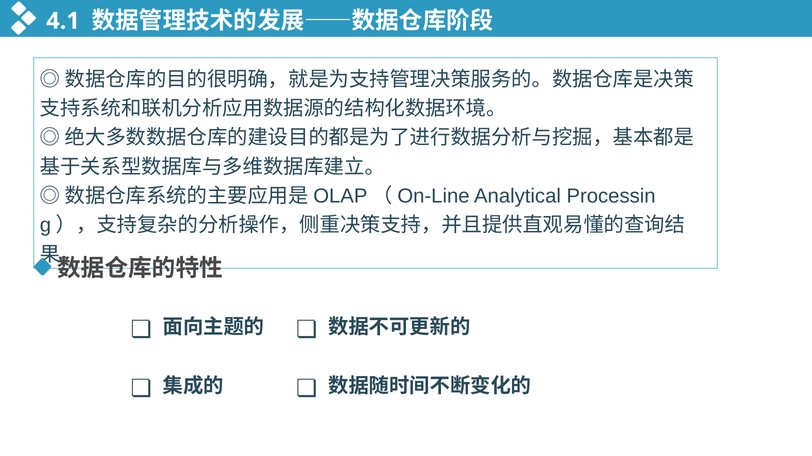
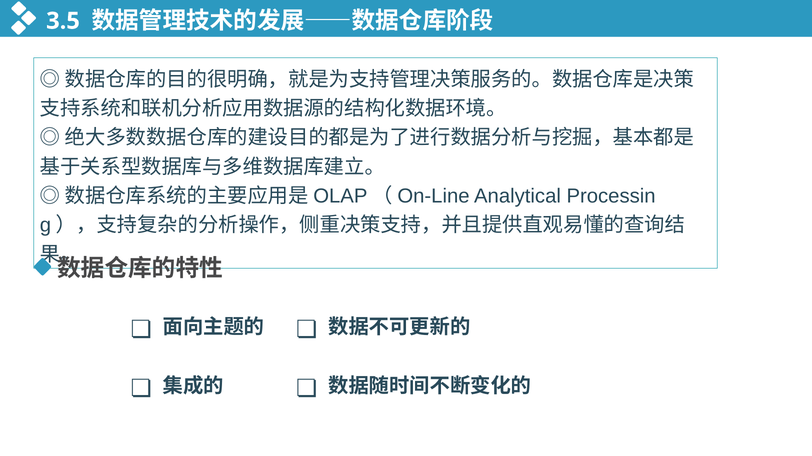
4.1: 4.1 -> 3.5 (63, 21)
